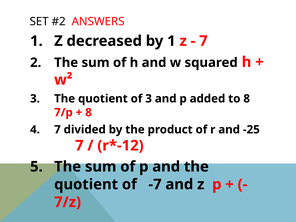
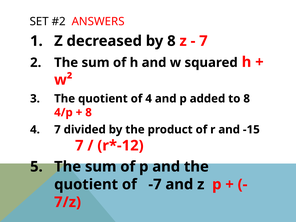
by 1: 1 -> 8 (171, 41)
of 3: 3 -> 4 (149, 99)
7/p: 7/p -> 4/p (63, 112)
-25: -25 -> -15 (251, 130)
